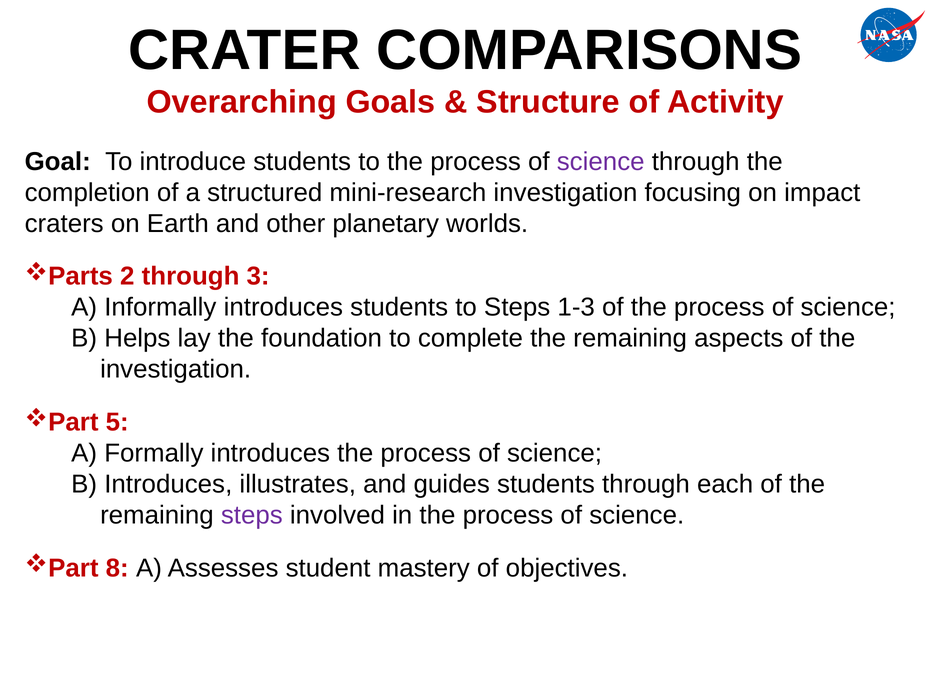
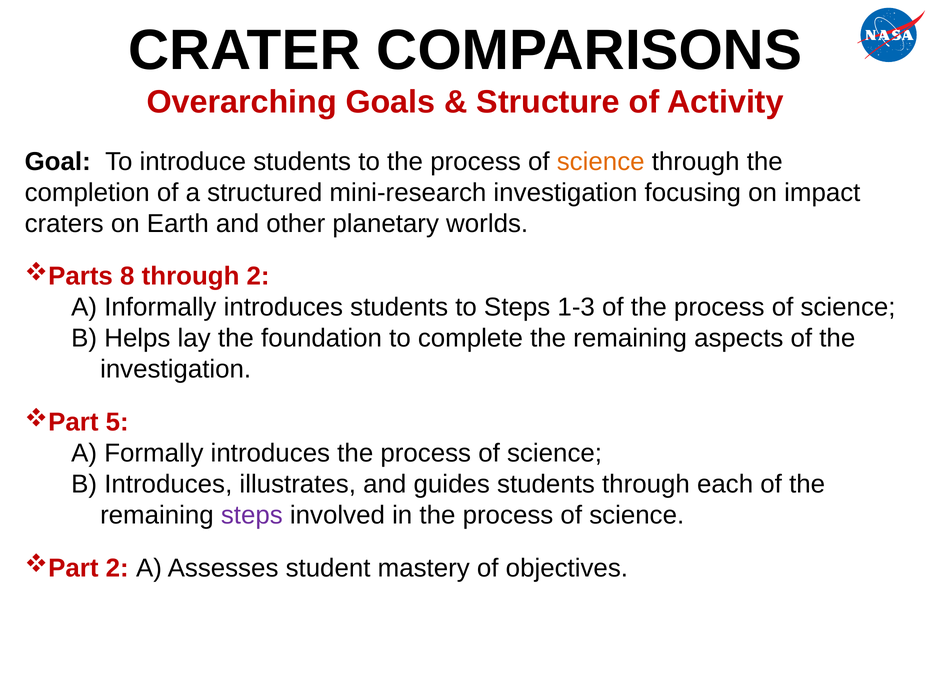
science colour: purple -> orange (601, 162)
2: 2 -> 8 (127, 276)
through 3: 3 -> 2 (258, 276)
8: 8 -> 2 (117, 568)
